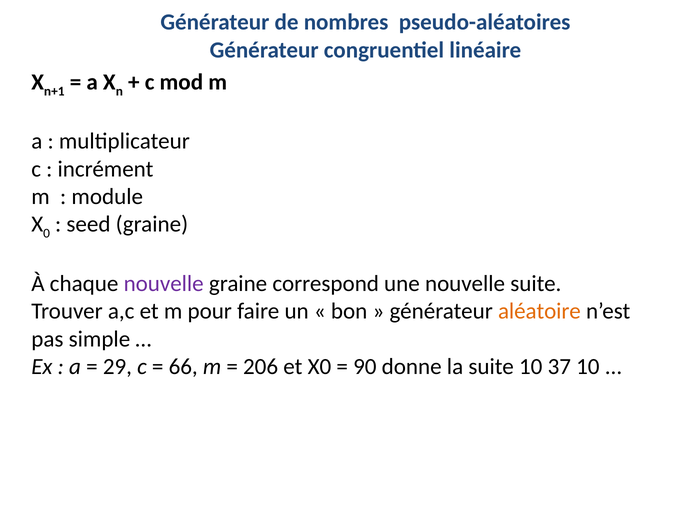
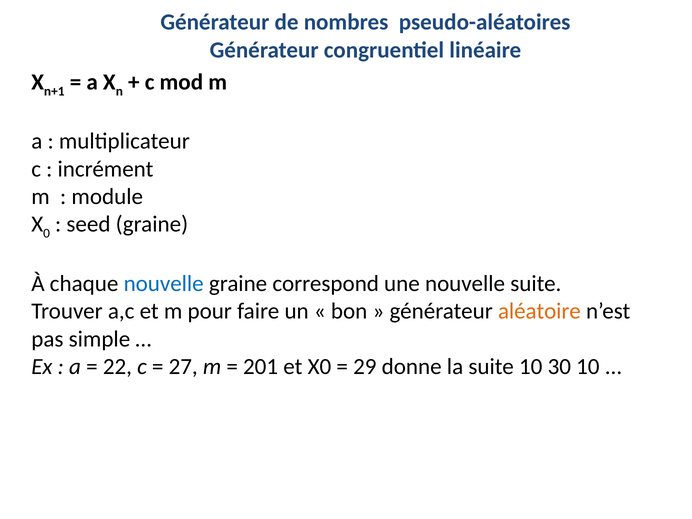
nouvelle colour: purple -> blue (164, 284)
29: 29 -> 22 (117, 367)
66: 66 -> 27 (183, 367)
206: 206 -> 201 (261, 367)
90: 90 -> 29 (365, 367)
37: 37 -> 30 (559, 367)
